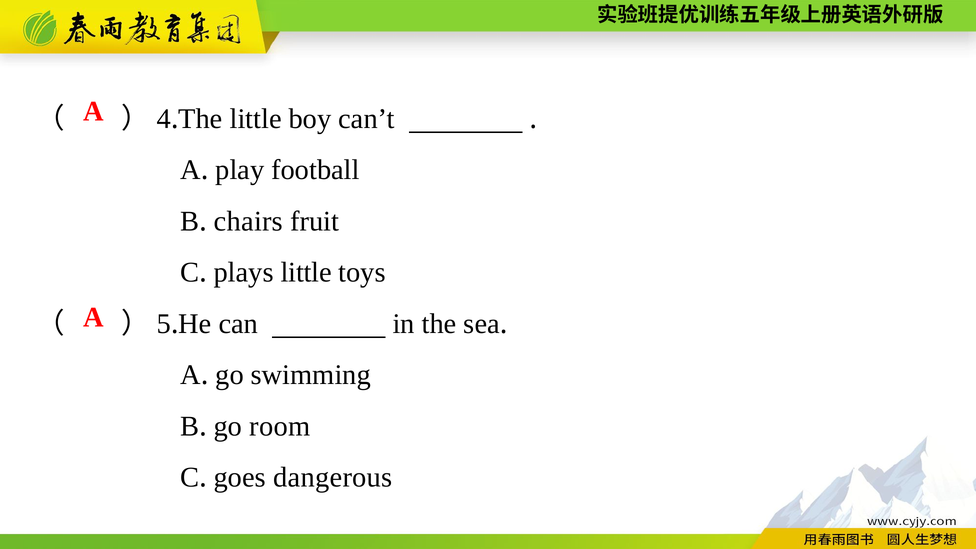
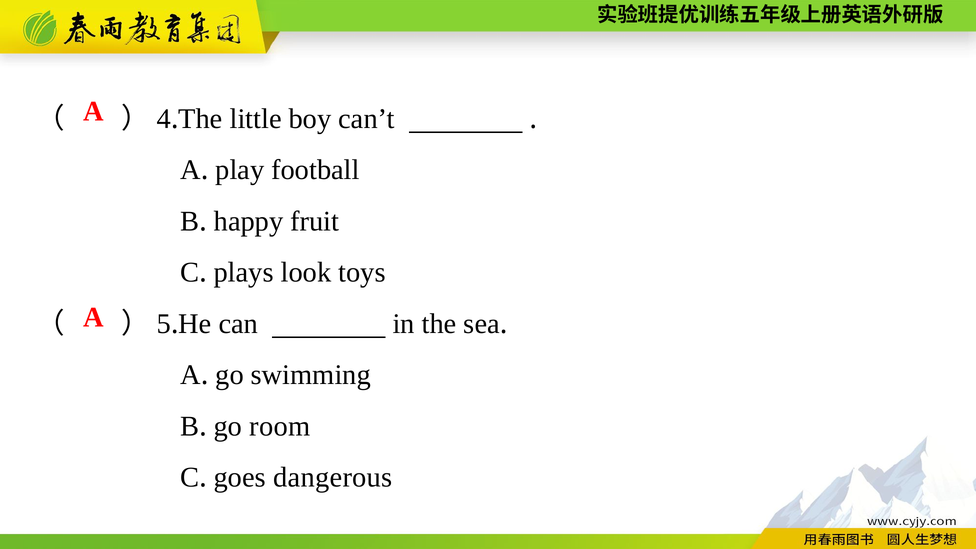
chairs: chairs -> happy (249, 221)
plays little: little -> look (306, 272)
